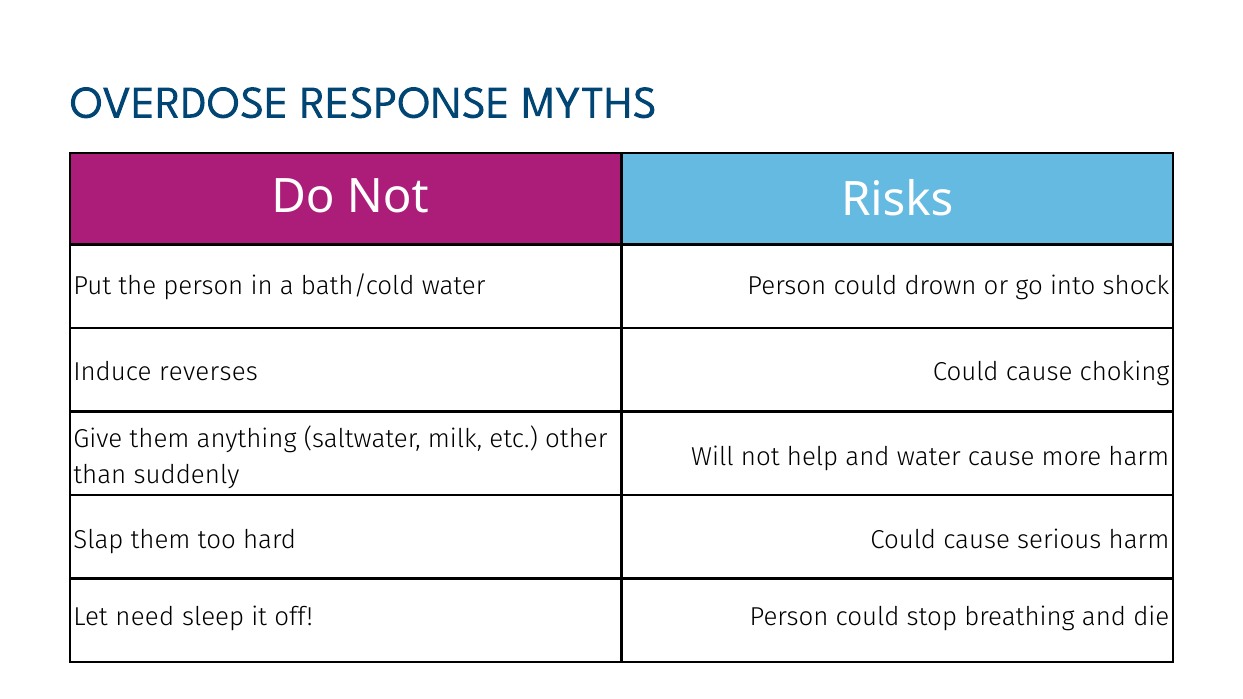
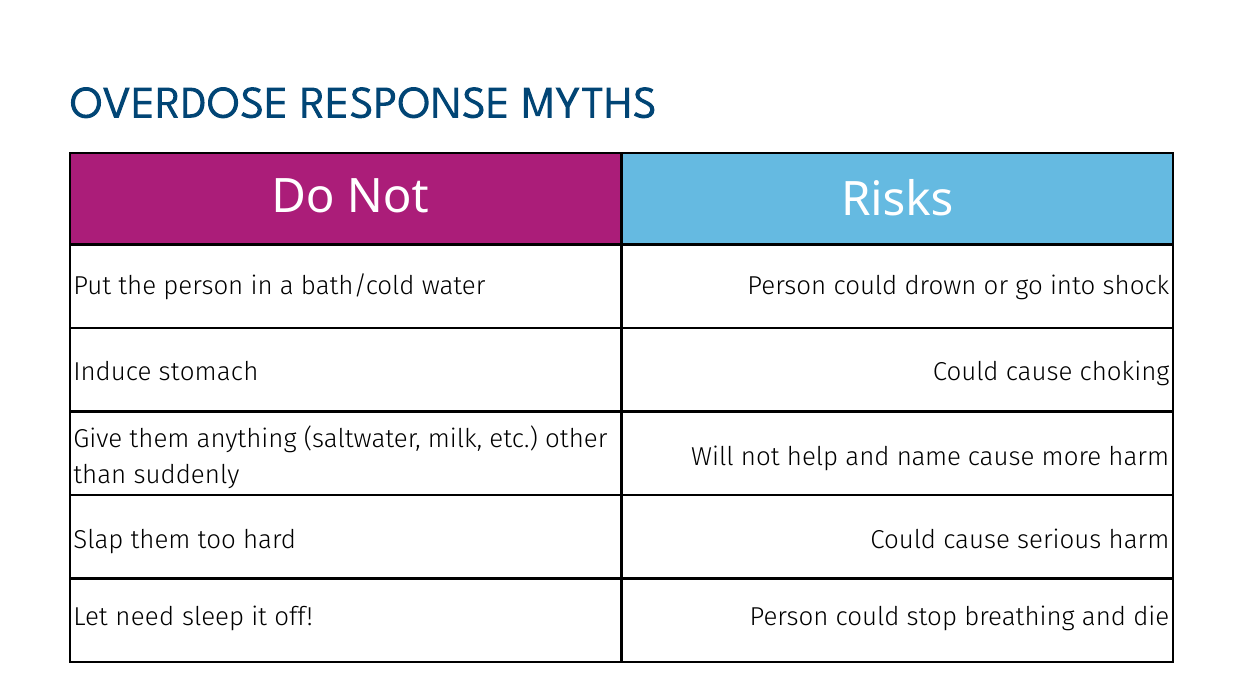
reverses: reverses -> stomach (209, 372)
and water: water -> name (929, 457)
